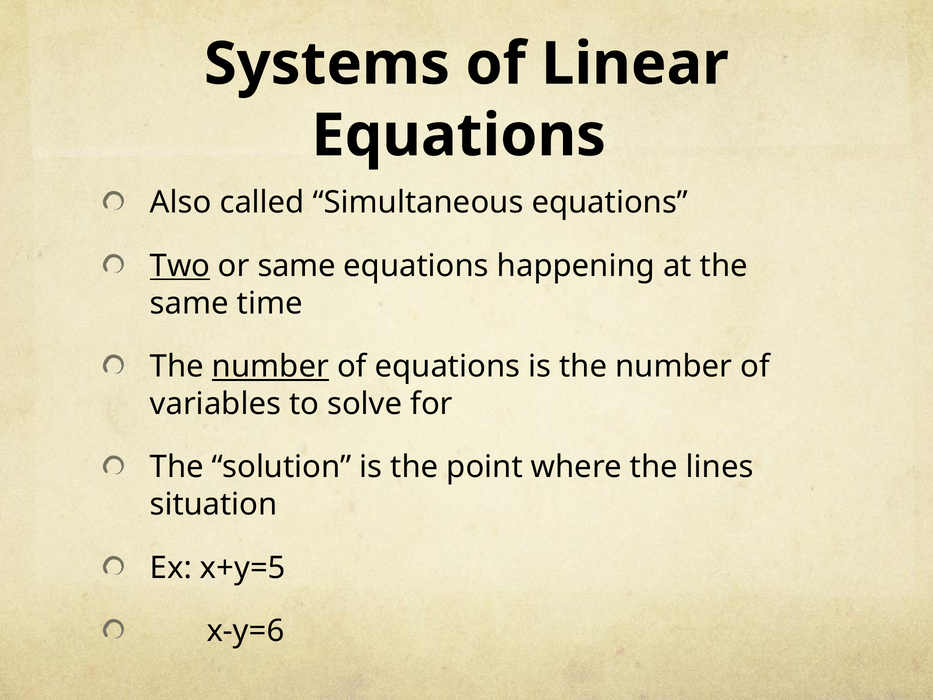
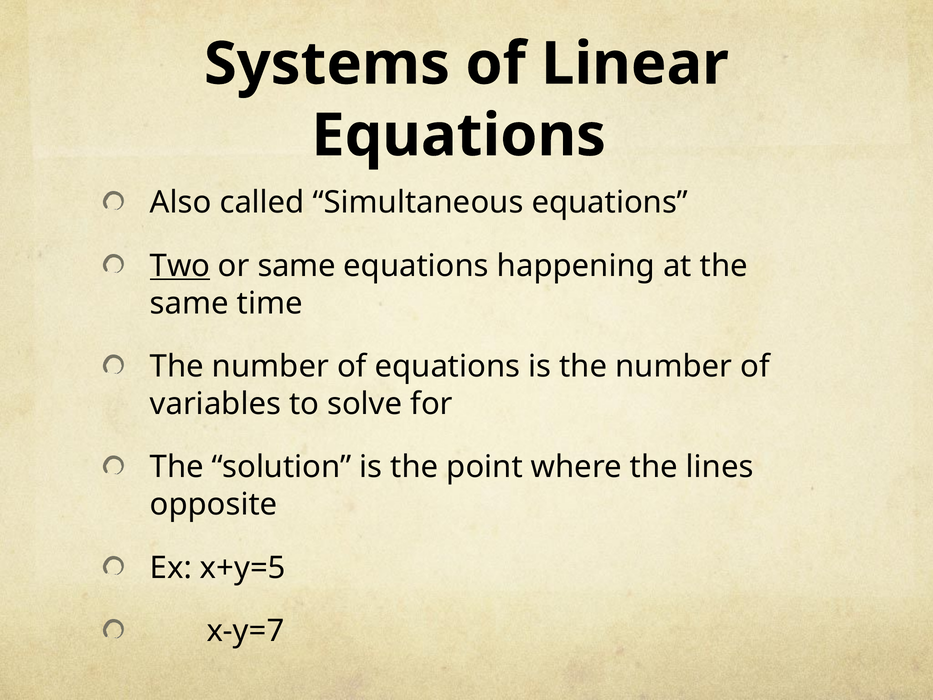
number underline: present -> none (270, 366)
situation: situation -> opposite (214, 504)
x-y=6: x-y=6 -> x-y=7 (245, 631)
